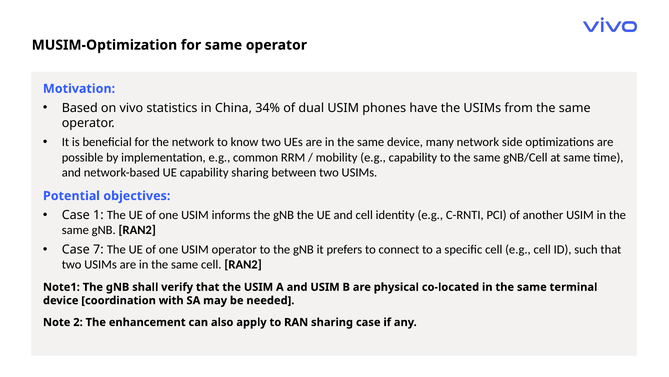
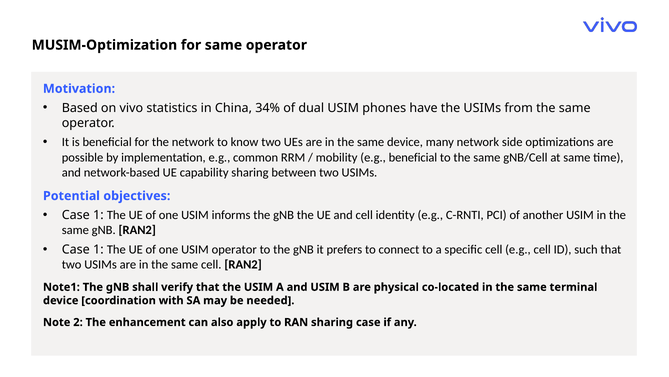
e.g capability: capability -> beneficial (413, 157)
7: 7 -> 1 (98, 249)
